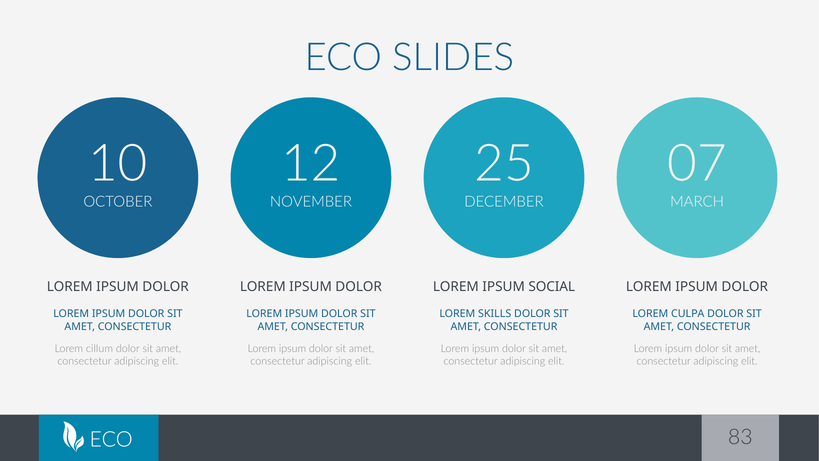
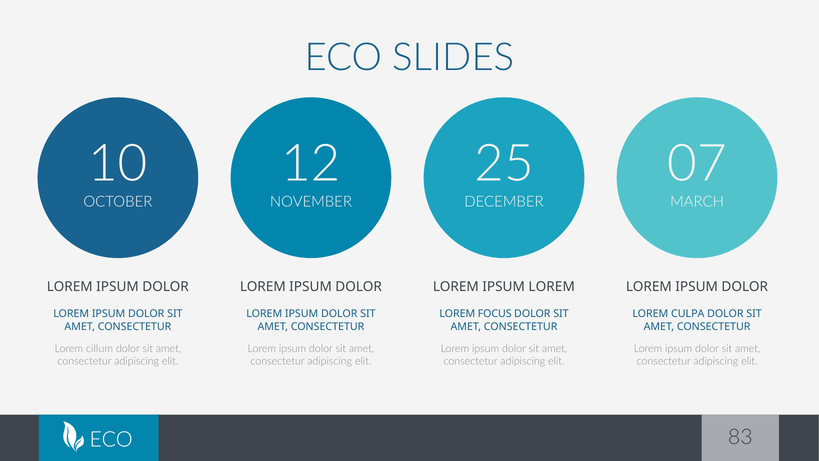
IPSUM SOCIAL: SOCIAL -> LOREM (552, 286)
SKILLS: SKILLS -> FOCUS (495, 314)
